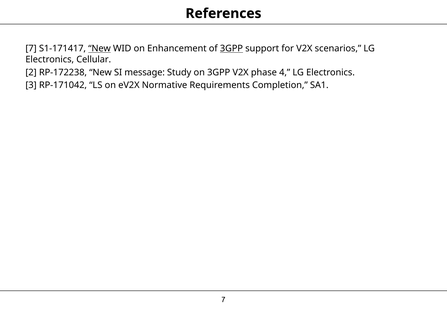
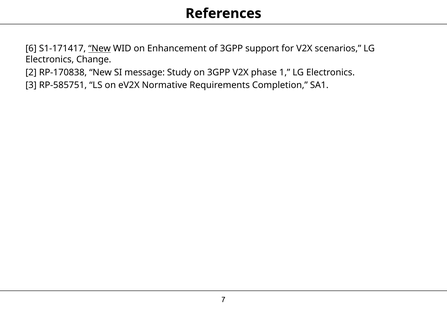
7: 7 -> 6 (31, 49)
3GPP underline: present -> none (231, 49)
Cellular: Cellular -> Change (94, 60)
RP-172238: RP-172238 -> RP-170838 (63, 72)
4: 4 -> 1 (285, 72)
RP-171042: RP-171042 -> RP-585751 (63, 85)
